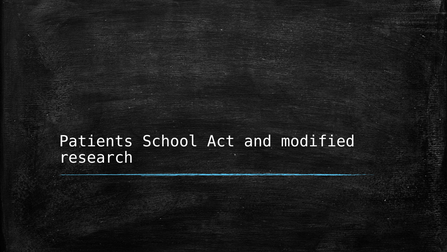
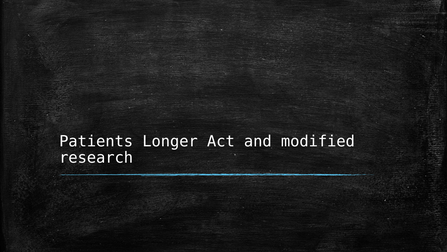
School: School -> Longer (170, 141)
